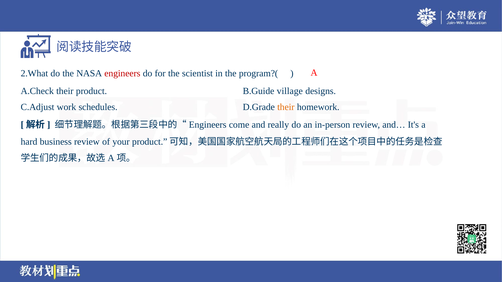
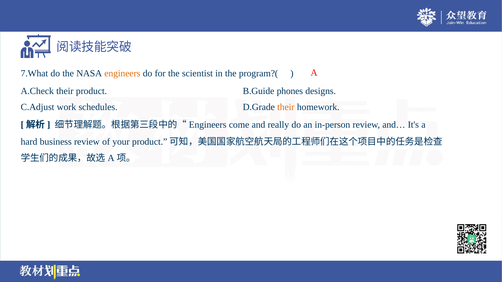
2.What: 2.What -> 7.What (34, 73)
engineers colour: red -> orange (122, 73)
village: village -> phones (290, 91)
